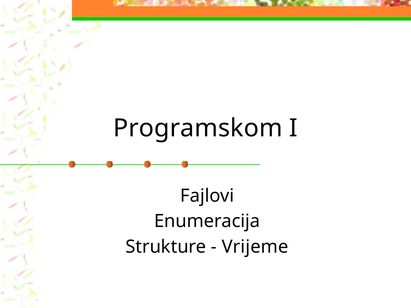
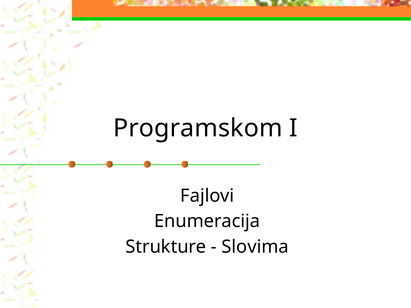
Vrijeme: Vrijeme -> Slovima (255, 247)
